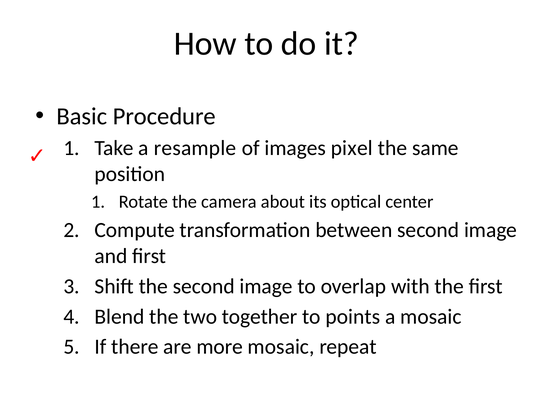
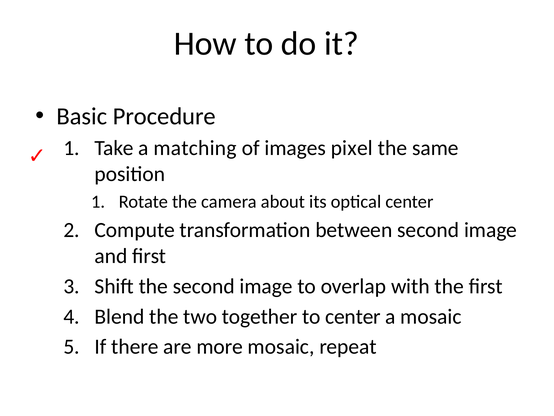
resample: resample -> matching (195, 148)
to points: points -> center (353, 316)
